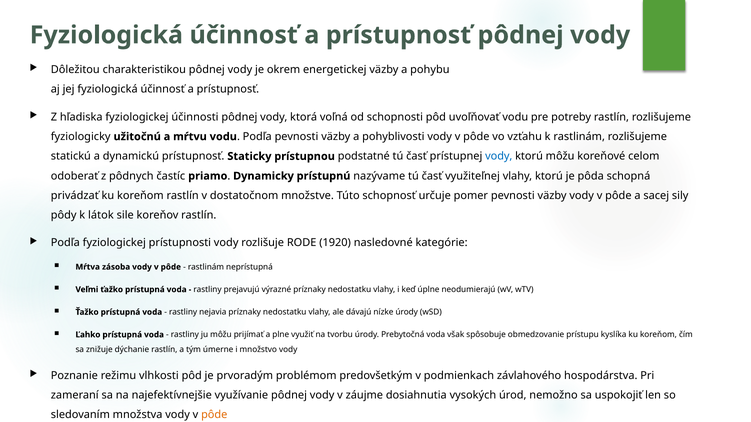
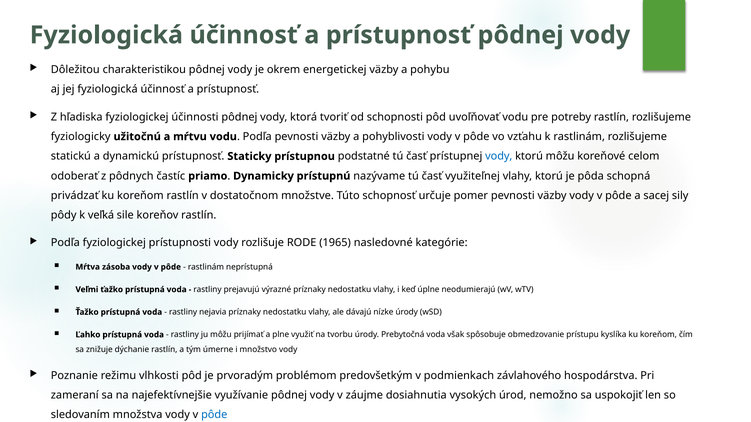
voľná: voľná -> tvoriť (334, 117)
látok: látok -> veľká (101, 216)
1920: 1920 -> 1965 (335, 243)
pôde colour: orange -> blue (214, 415)
